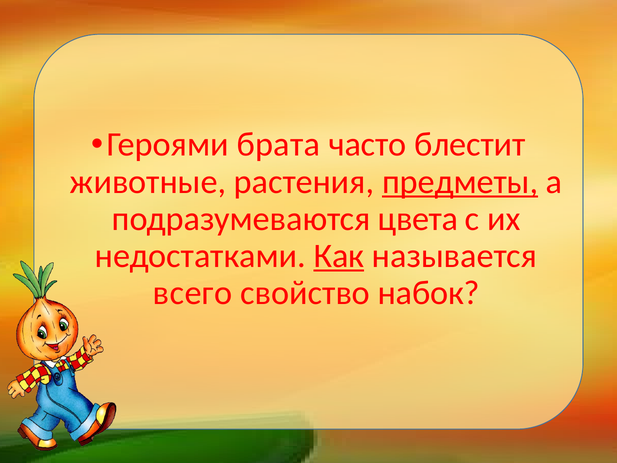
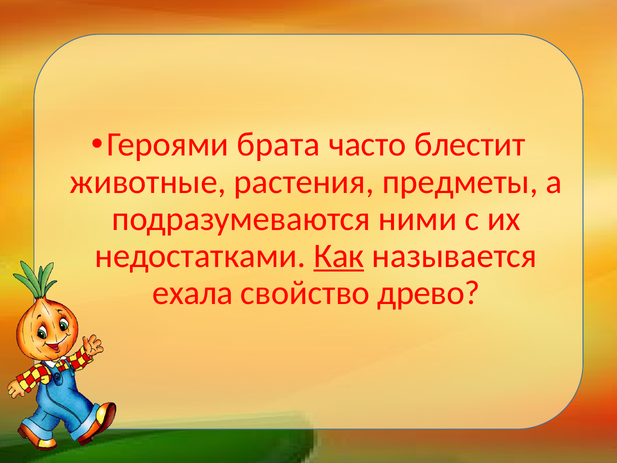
предметы underline: present -> none (460, 182)
цвета: цвета -> ними (418, 219)
всего: всего -> ехала (193, 293)
набок: набок -> древо (429, 293)
